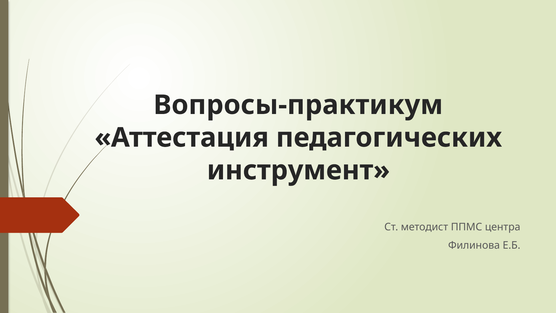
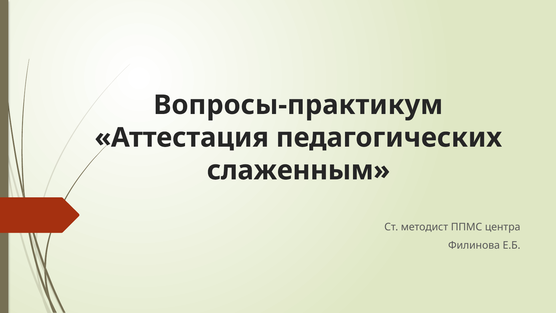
инструмент: инструмент -> слаженным (298, 170)
